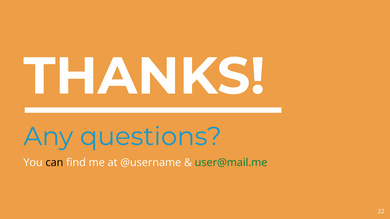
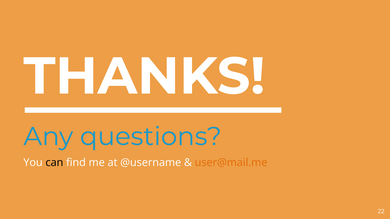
user@mail.me colour: green -> orange (231, 163)
